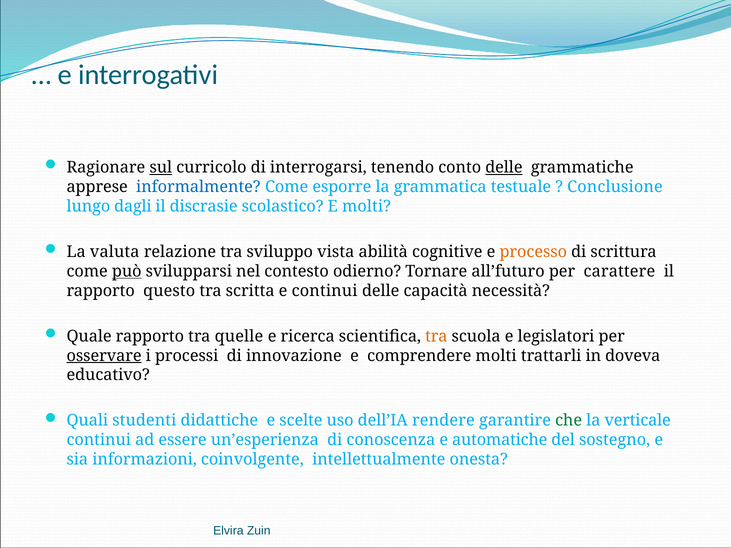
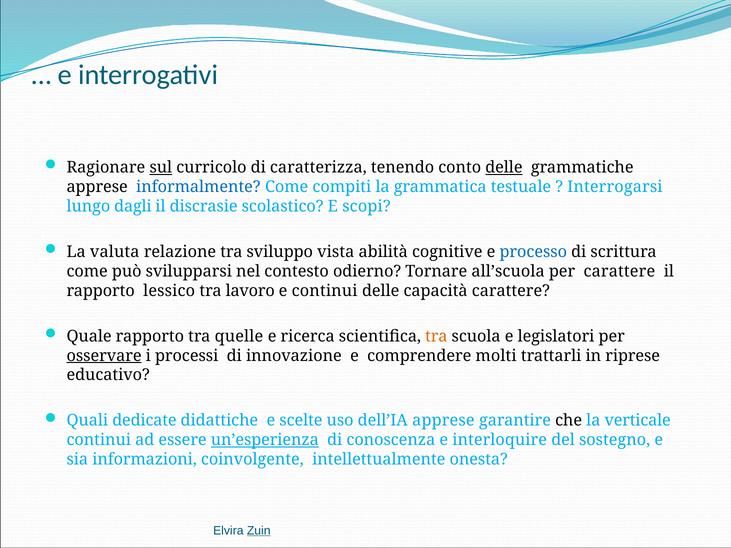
interrogarsi: interrogarsi -> caratterizza (318, 167)
esporre: esporre -> compiti (342, 187)
Conclusione: Conclusione -> Interrogarsi (615, 187)
E molti: molti -> scopi (366, 206)
processo colour: orange -> blue (533, 252)
può underline: present -> none (127, 271)
all’futuro: all’futuro -> all’scuola (508, 271)
questo: questo -> lessico (169, 291)
scritta: scritta -> lavoro (250, 291)
capacità necessità: necessità -> carattere (511, 291)
doveva: doveva -> riprese (633, 356)
studenti: studenti -> dedicate (144, 421)
dell’IA rendere: rendere -> apprese (443, 421)
che colour: green -> black (569, 421)
un’esperienza underline: none -> present (265, 440)
automatiche: automatiche -> interloquire (500, 440)
Zuin underline: none -> present (259, 531)
